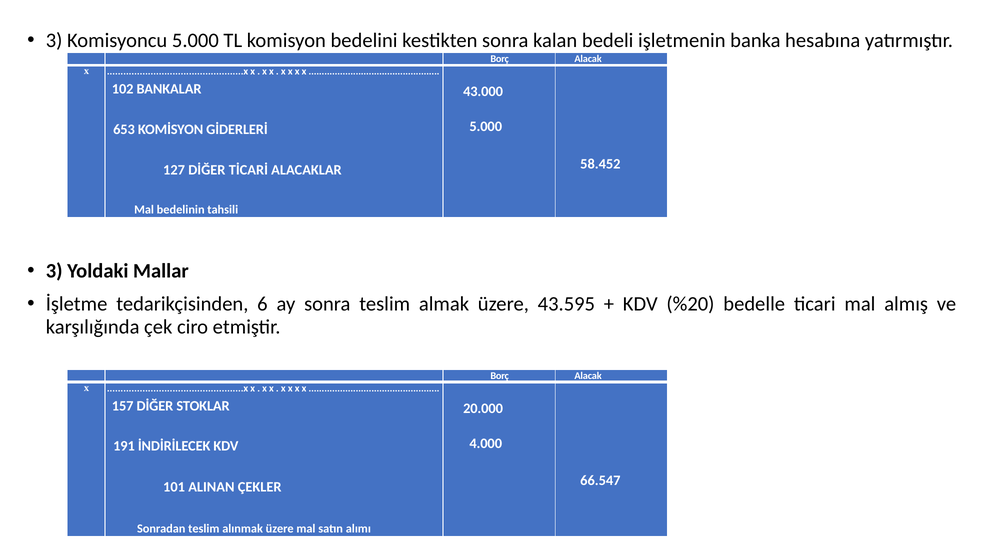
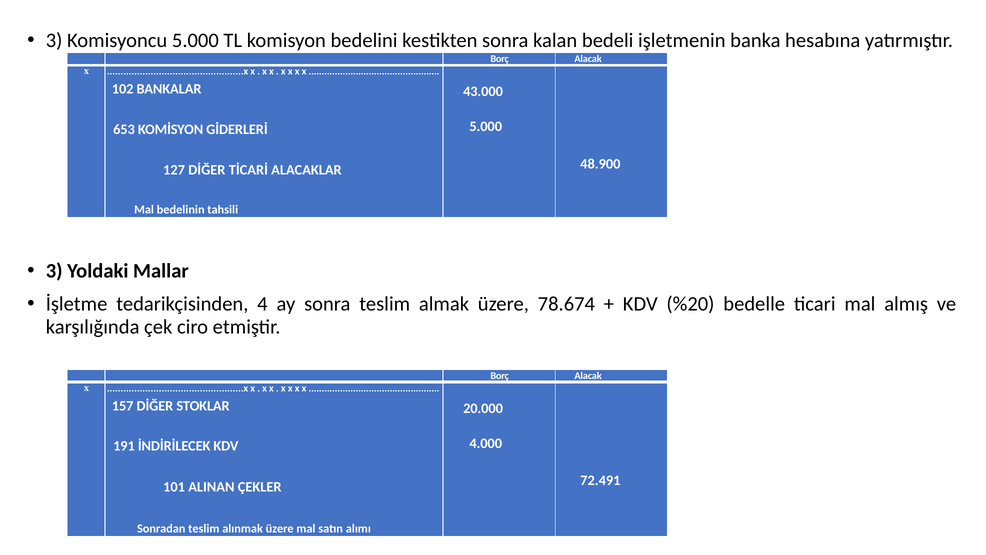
58.452: 58.452 -> 48.900 (600, 164)
6: 6 -> 4 (262, 304)
43.595: 43.595 -> 78.674 (566, 304)
66.547: 66.547 -> 72.491 (600, 480)
